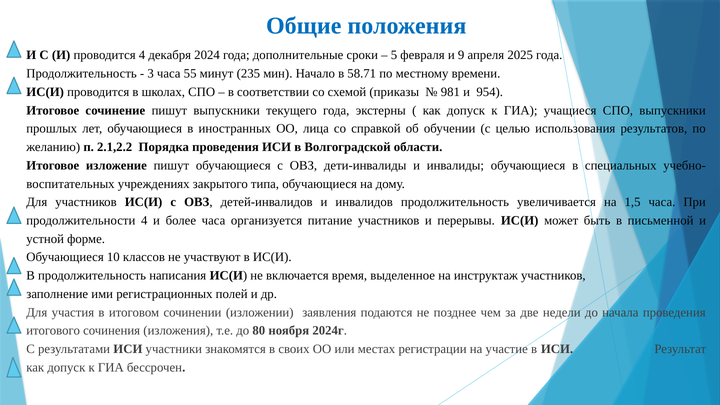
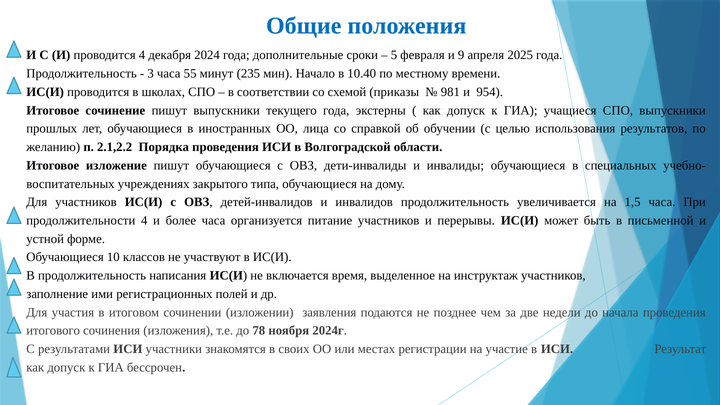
58.71: 58.71 -> 10.40 (362, 74)
80: 80 -> 78 (259, 331)
